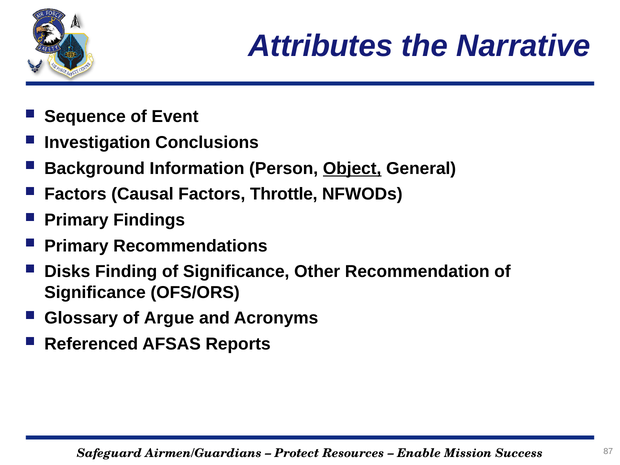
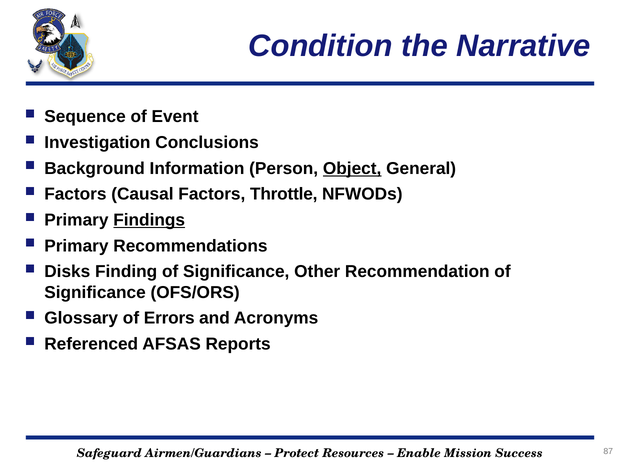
Attributes: Attributes -> Condition (320, 46)
Findings underline: none -> present (149, 220)
Argue: Argue -> Errors (169, 318)
